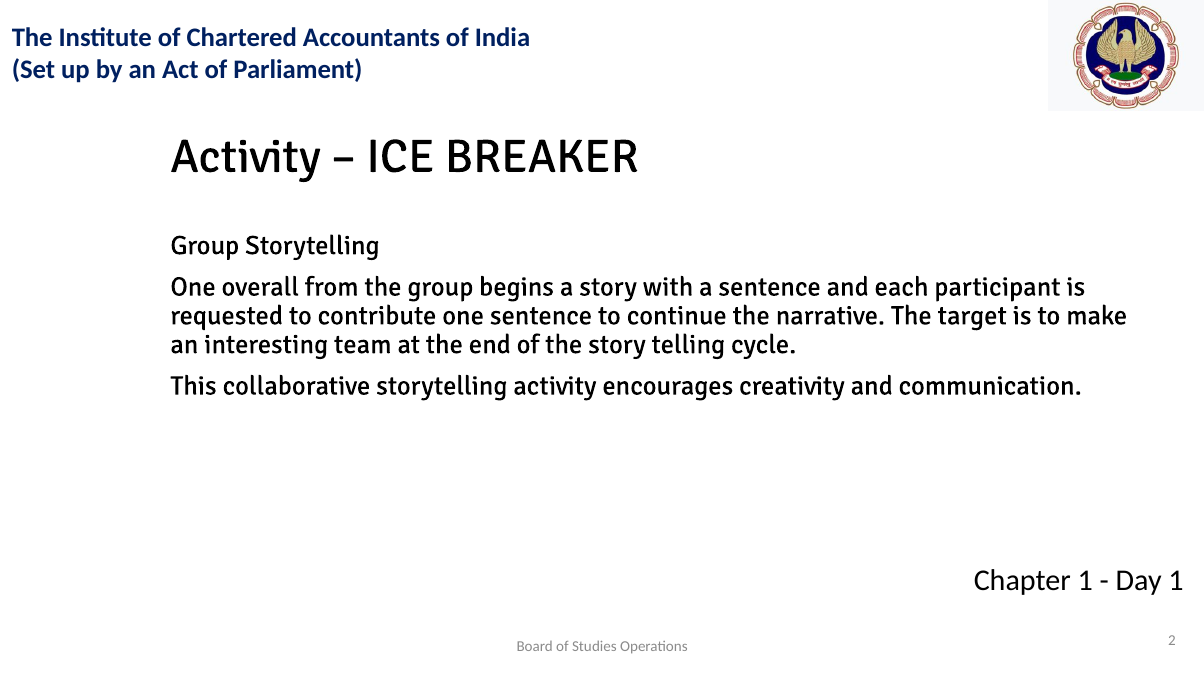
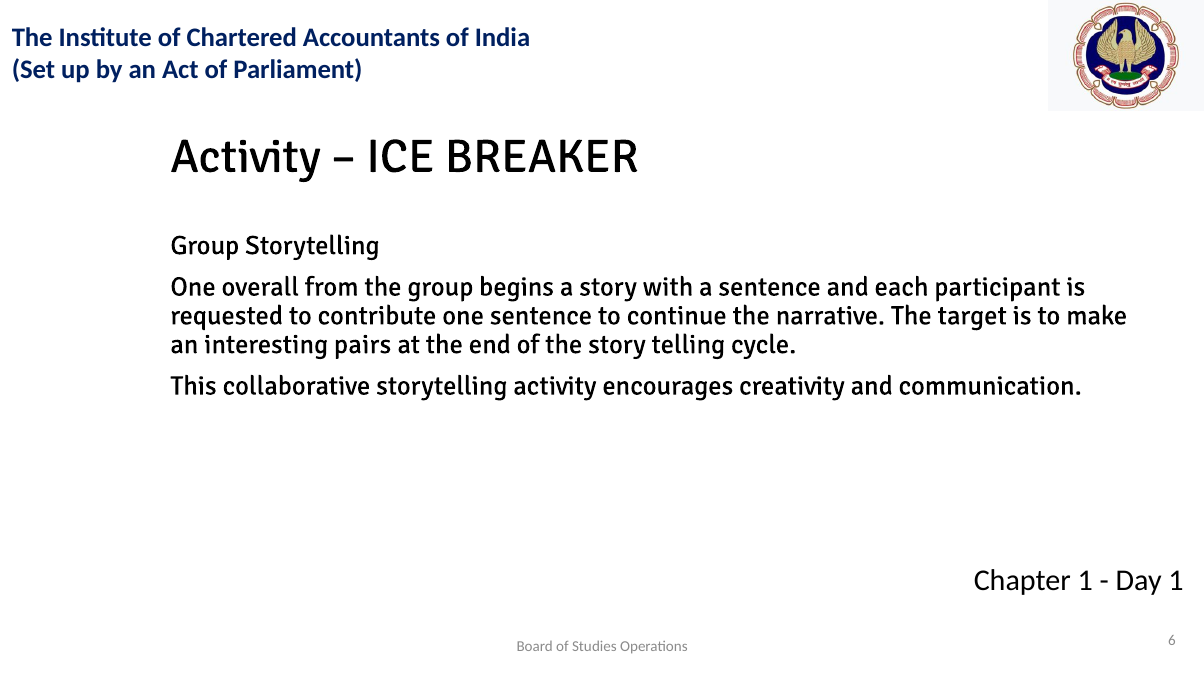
team: team -> pairs (363, 345)
2: 2 -> 6 (1172, 641)
